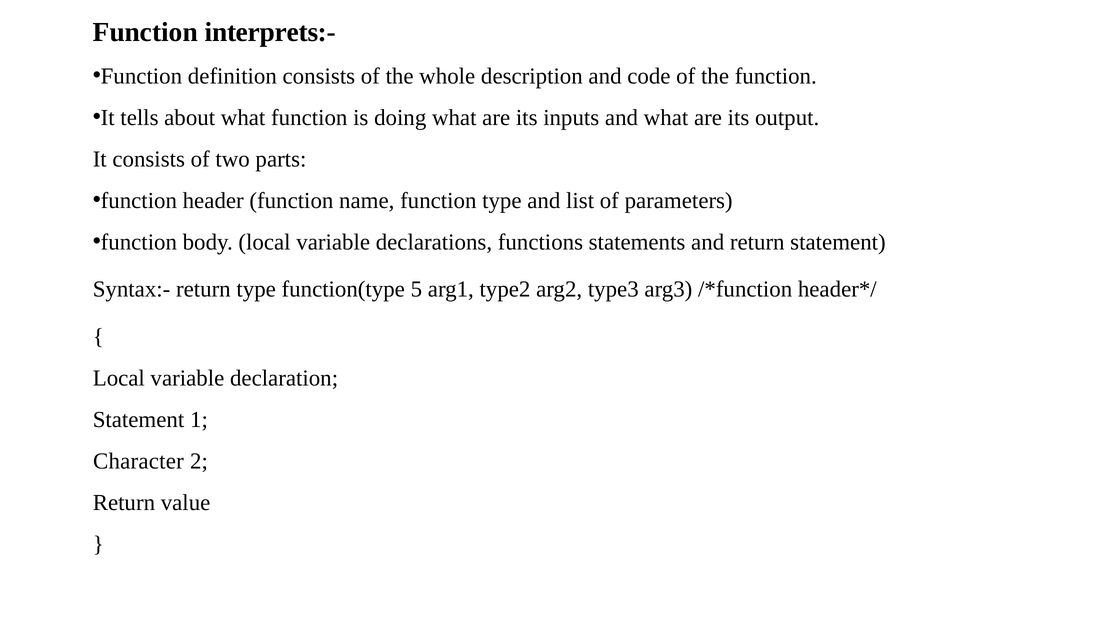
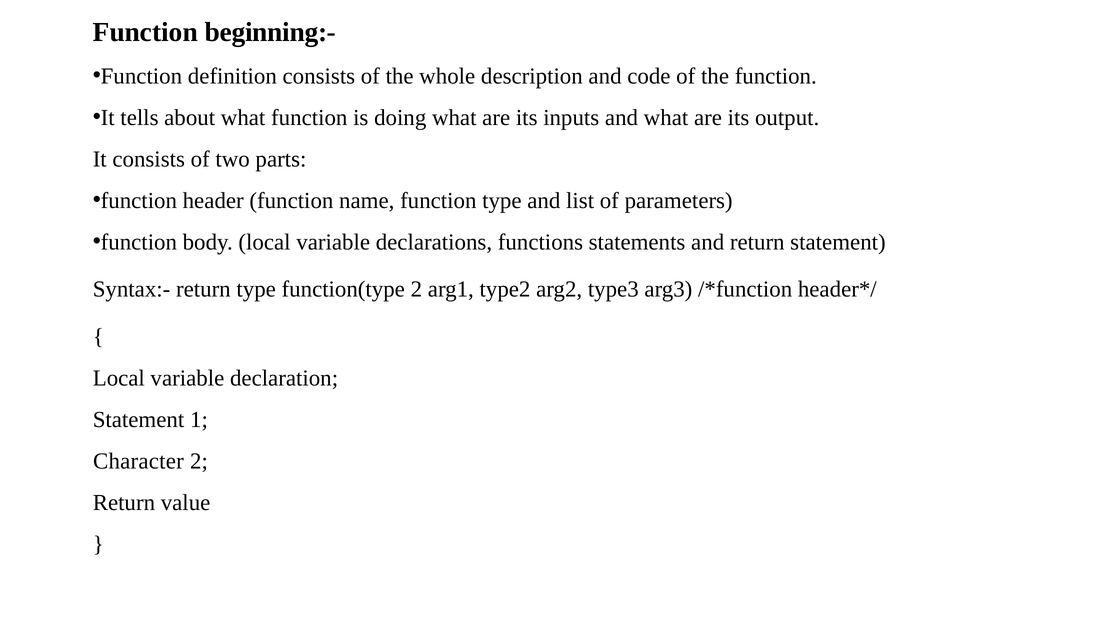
interprets:-: interprets:- -> beginning:- (270, 32)
function(type 5: 5 -> 2 (416, 289)
